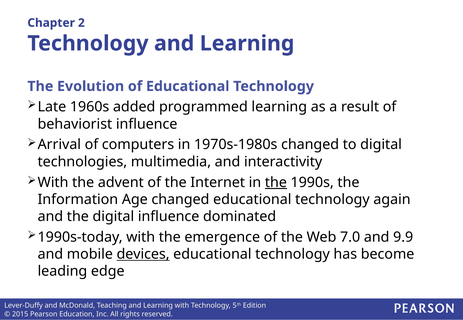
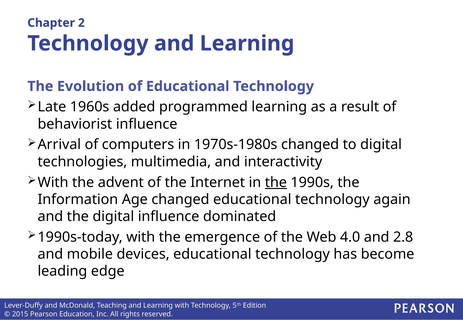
7.0: 7.0 -> 4.0 (350, 237)
9.9: 9.9 -> 2.8 (403, 237)
devices underline: present -> none (143, 255)
